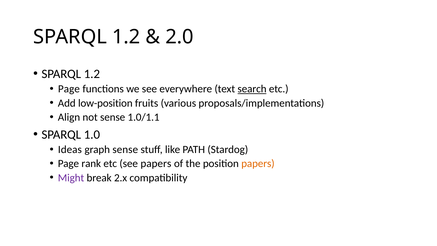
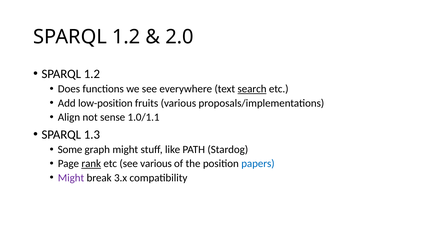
Page: Page -> Does (69, 89)
1.0: 1.0 -> 1.3 (92, 134)
Ideas: Ideas -> Some (70, 149)
graph sense: sense -> might (125, 149)
rank underline: none -> present (91, 164)
see papers: papers -> various (156, 164)
papers colour: orange -> blue (258, 164)
2.x: 2.x -> 3.x (121, 178)
